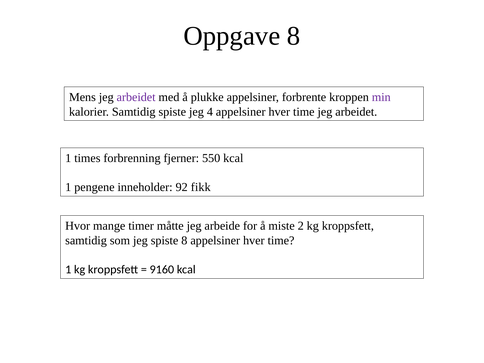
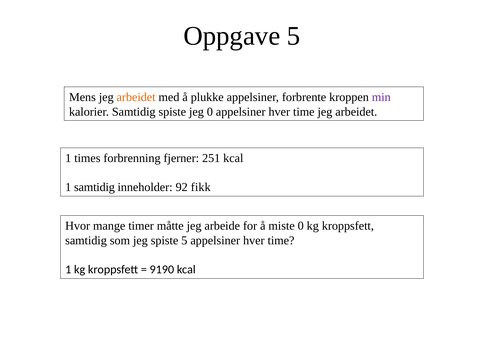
Oppgave 8: 8 -> 5 (294, 36)
arbeidet colour: purple -> orange (136, 97)
jeg 4: 4 -> 0 (210, 112)
550: 550 -> 251 (211, 158)
1 pengene: pengene -> samtidig (94, 187)
miste 2: 2 -> 0 (301, 226)
spiste 8: 8 -> 5 (184, 241)
9160: 9160 -> 9190 (162, 270)
